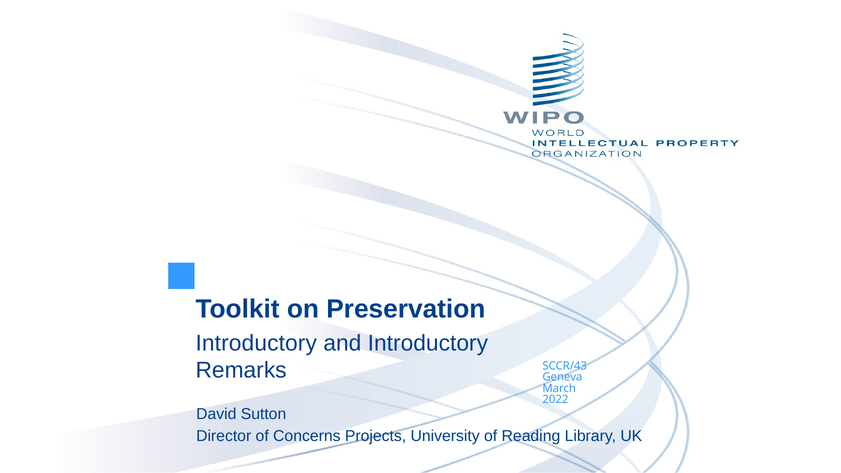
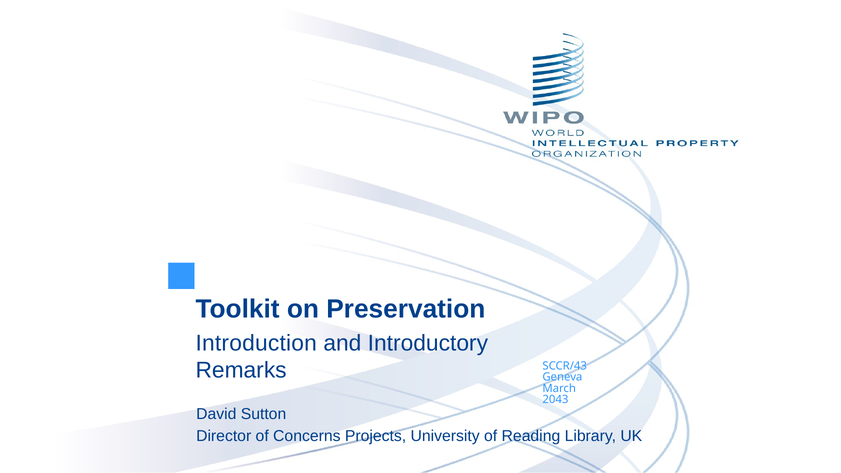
Introductory: Introductory -> Introduction (256, 343)
2022: 2022 -> 2043 (555, 399)
